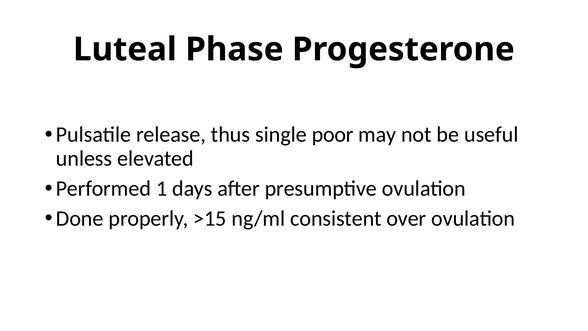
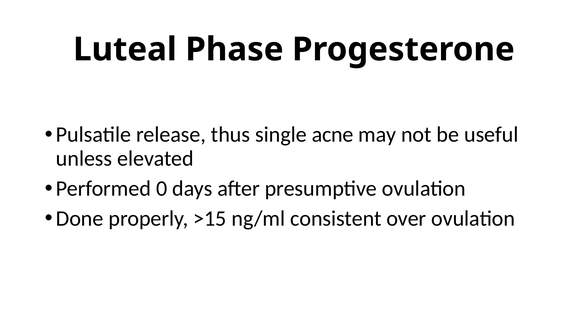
poor: poor -> acne (333, 135)
1: 1 -> 0 (162, 188)
